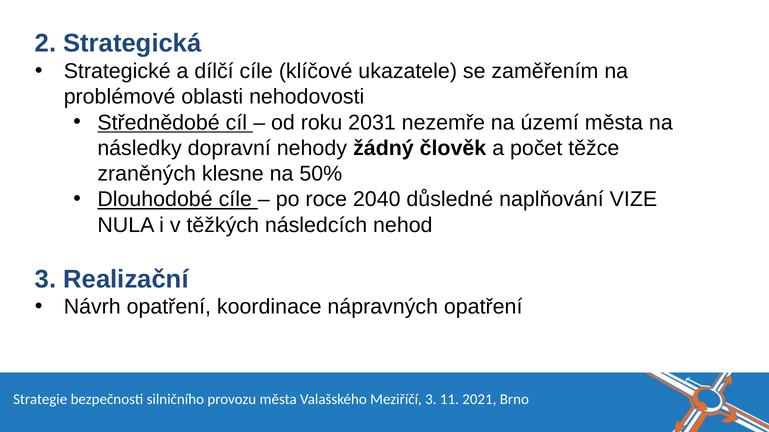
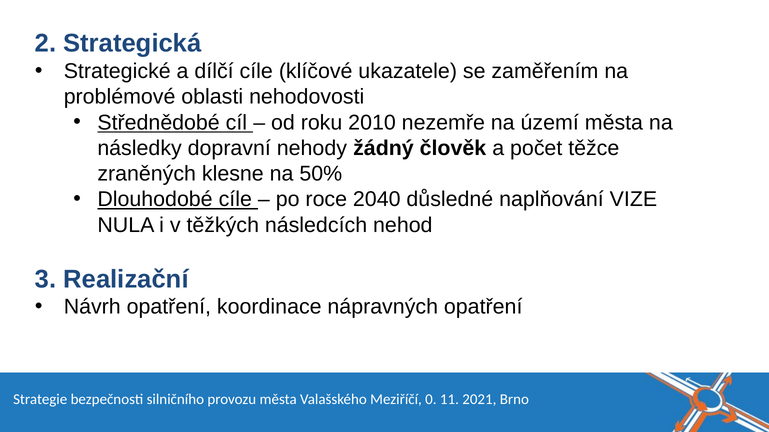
2031: 2031 -> 2010 (372, 123)
Meziříčí 3: 3 -> 0 (431, 400)
